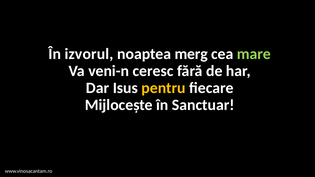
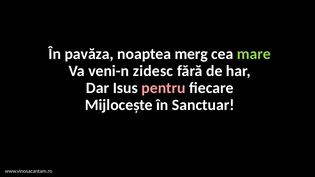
izvorul: izvorul -> pavăza (89, 54)
ceresc: ceresc -> zidesc (153, 71)
pentru colour: yellow -> pink (164, 88)
